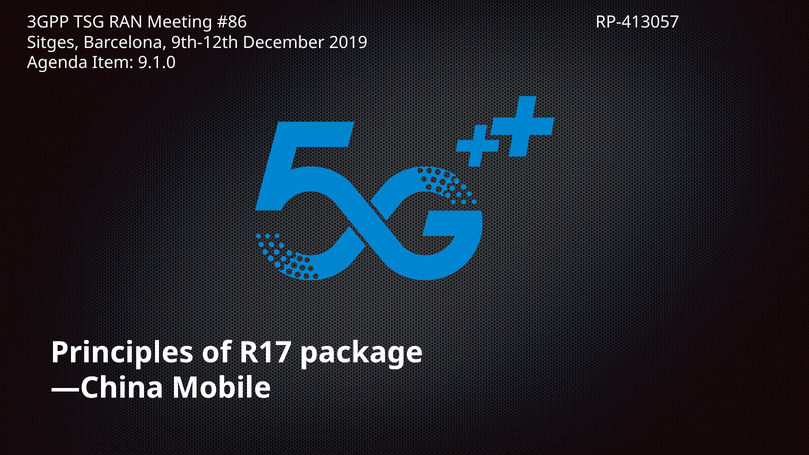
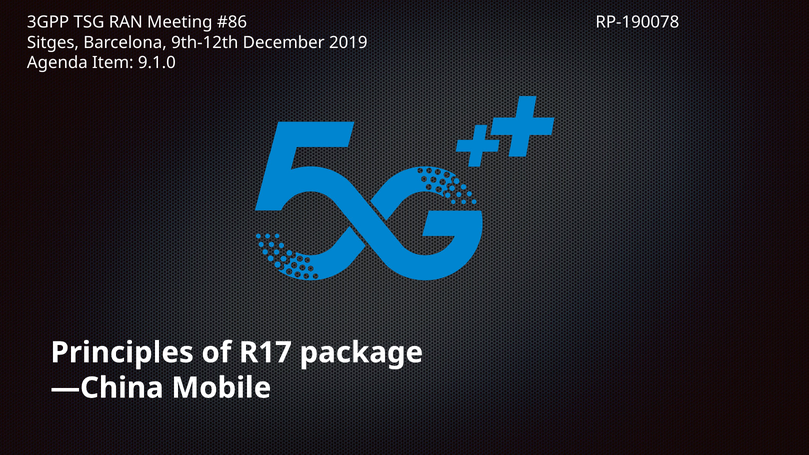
RP-413057: RP-413057 -> RP-190078 (637, 22)
